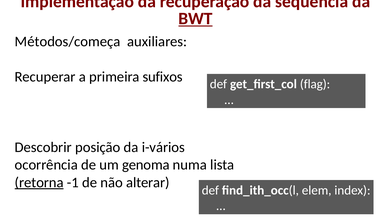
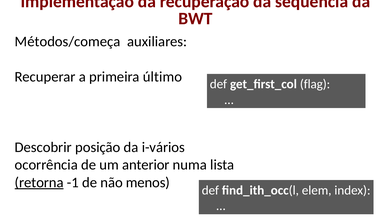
BWT underline: present -> none (196, 19)
sufixos: sufixos -> último (162, 77)
genoma: genoma -> anterior (146, 165)
alterar: alterar -> menos (148, 182)
